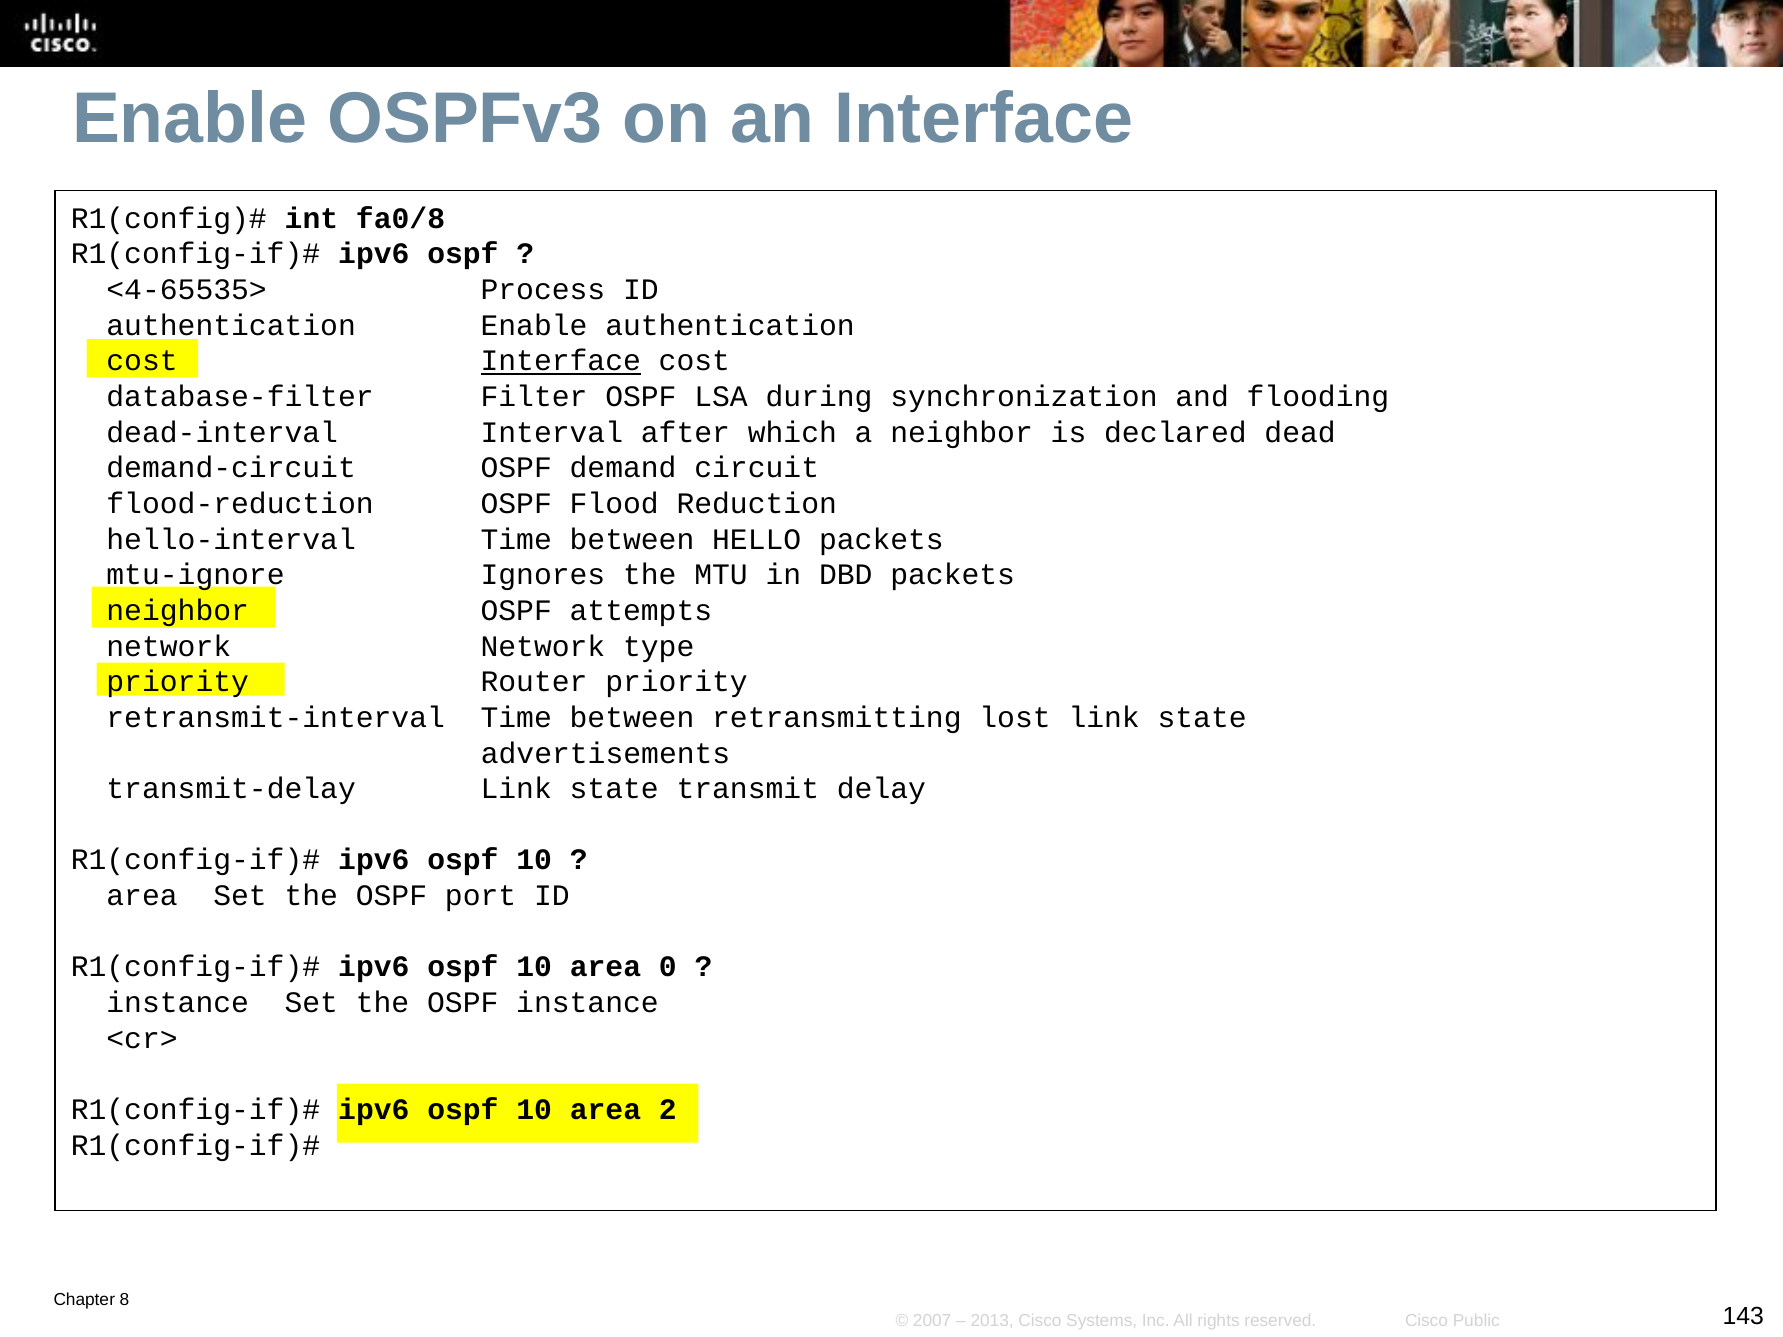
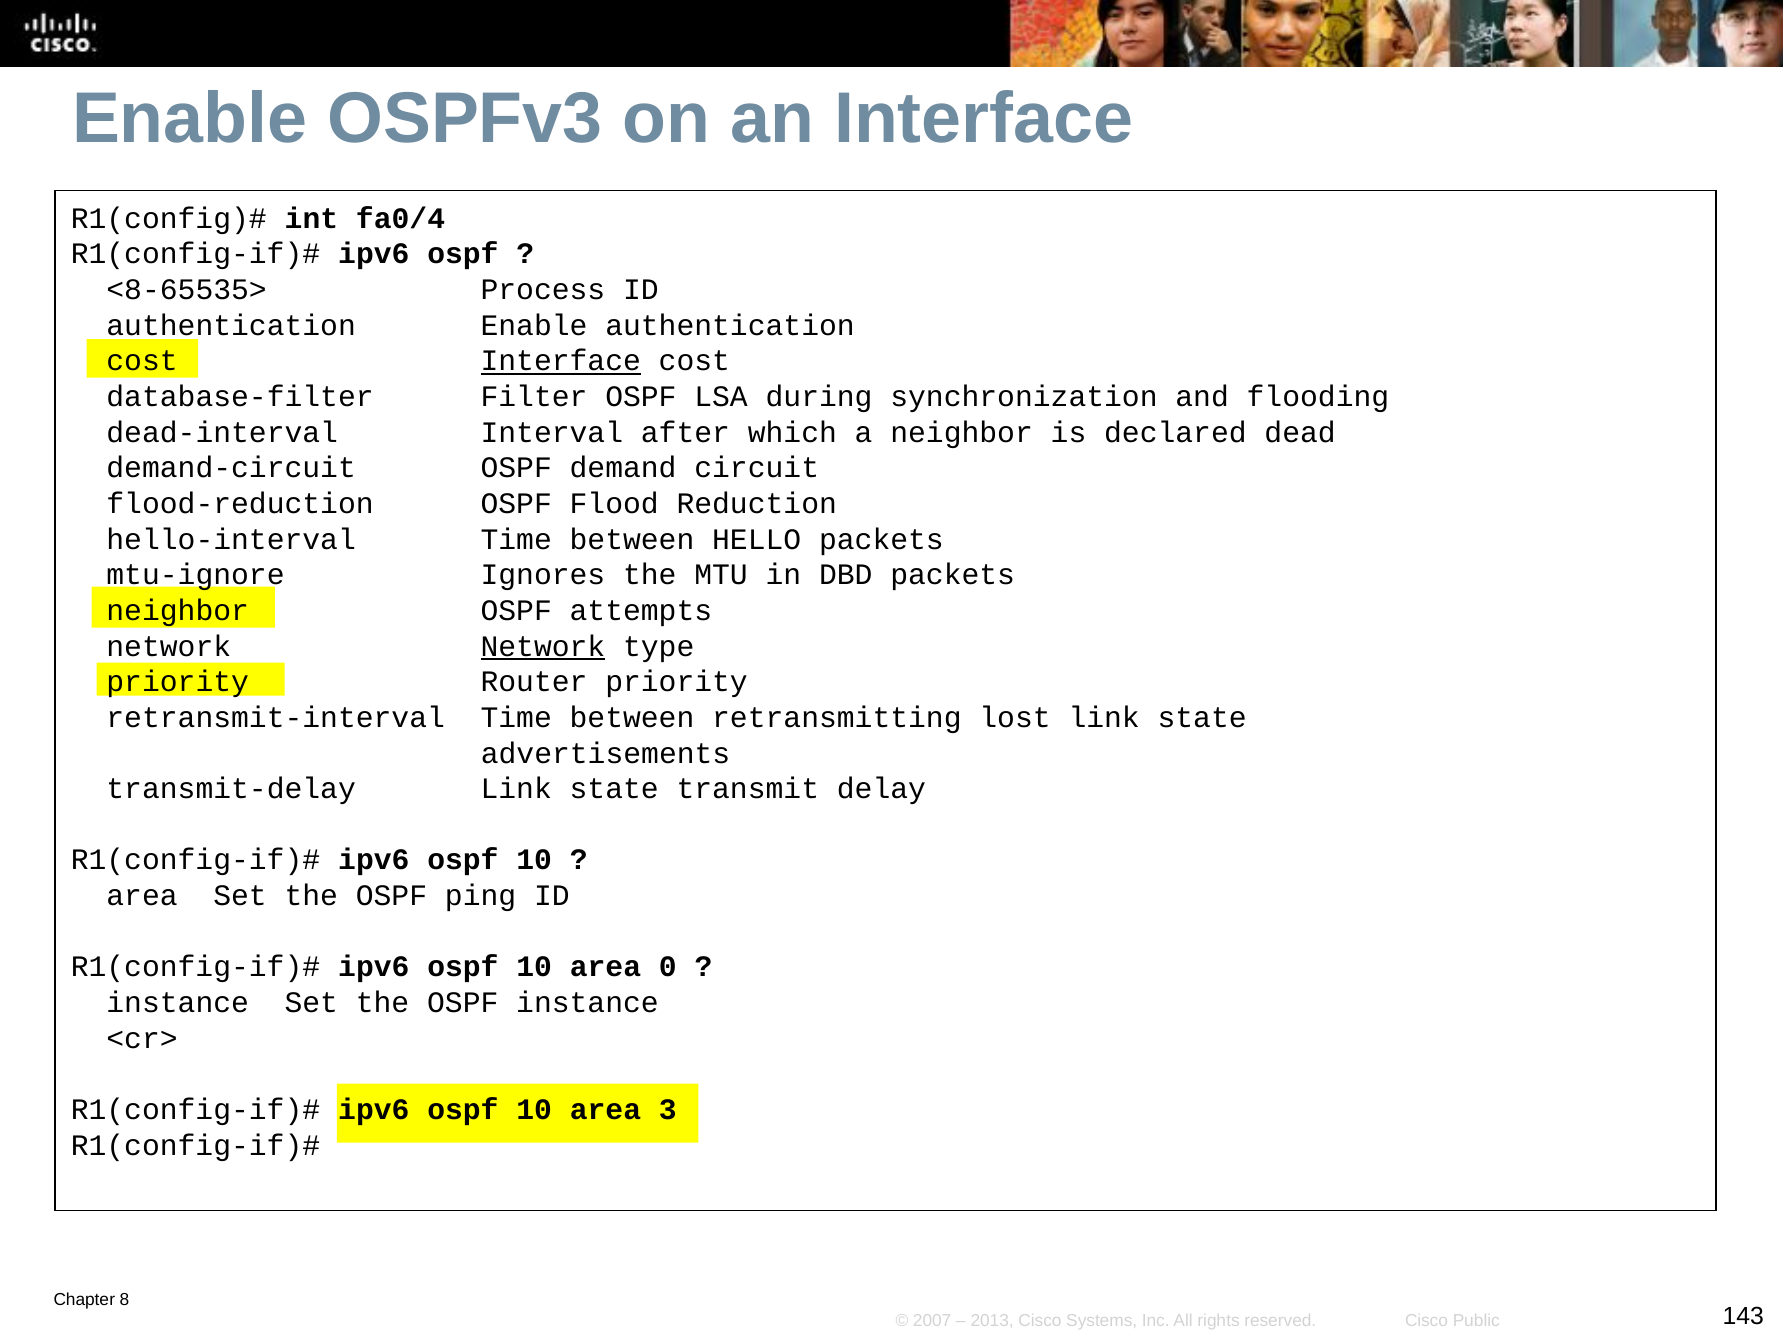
fa0/8: fa0/8 -> fa0/4 (401, 218)
<4-65535>: <4-65535> -> <8-65535> (187, 290)
Network underline: none -> present (543, 646)
port: port -> ping (481, 896)
2: 2 -> 3 (668, 1110)
